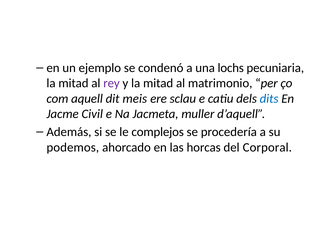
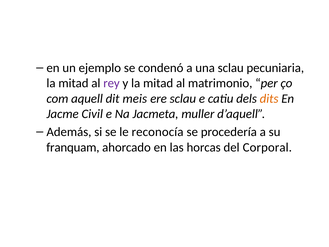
una lochs: lochs -> sclau (231, 68)
dits colour: blue -> orange (269, 99)
complejos: complejos -> reconocía (158, 132)
podemos: podemos -> franquam (73, 147)
